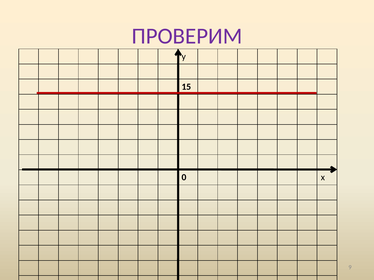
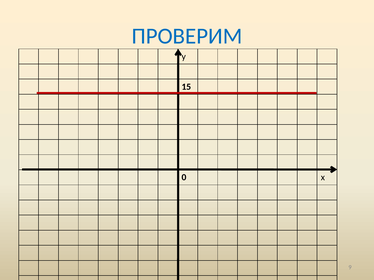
ПРОВЕРИМ colour: purple -> blue (187, 36)
